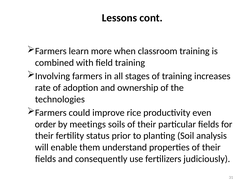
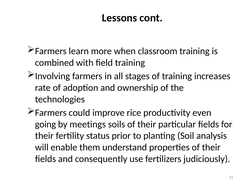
order: order -> going (45, 124)
